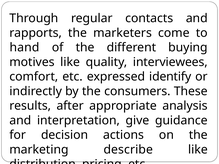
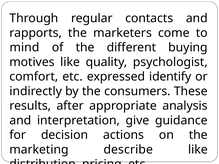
hand: hand -> mind (24, 48)
interviewees: interviewees -> psychologist (170, 62)
